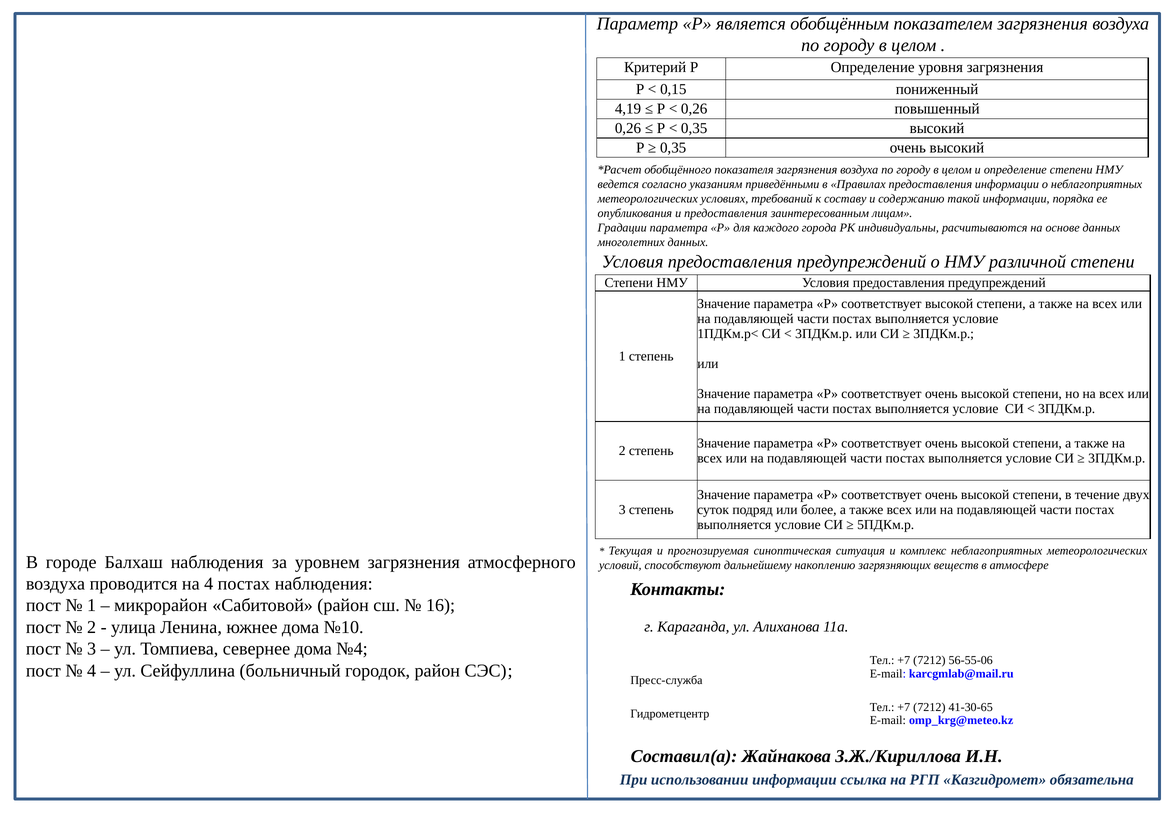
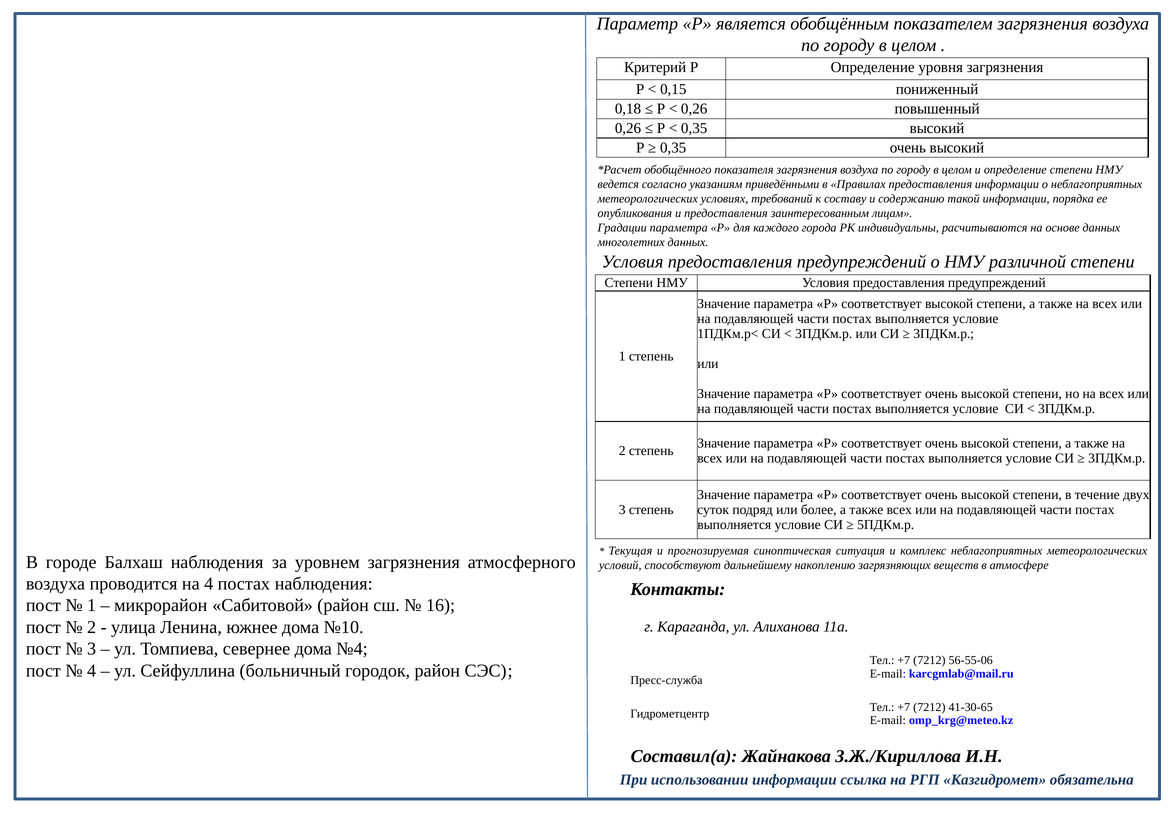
4,19: 4,19 -> 0,18 (628, 109)
